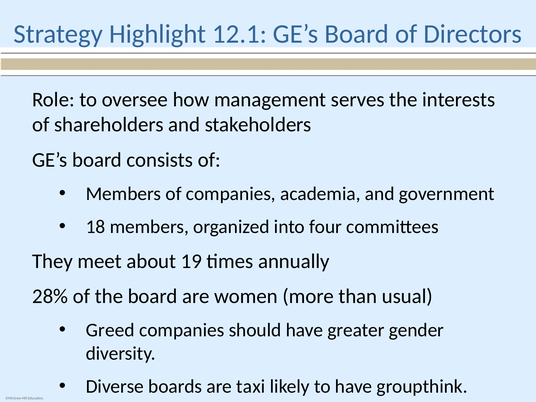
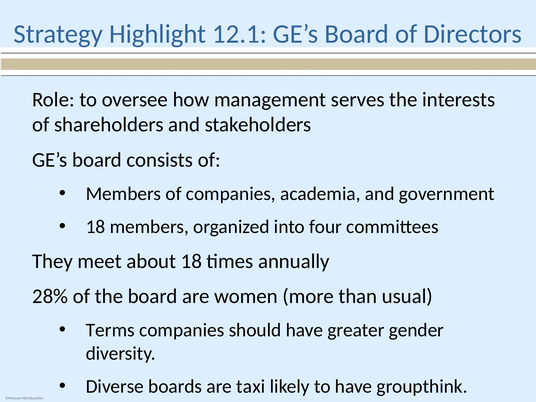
about 19: 19 -> 18 (191, 261)
Greed: Greed -> Terms (110, 330)
